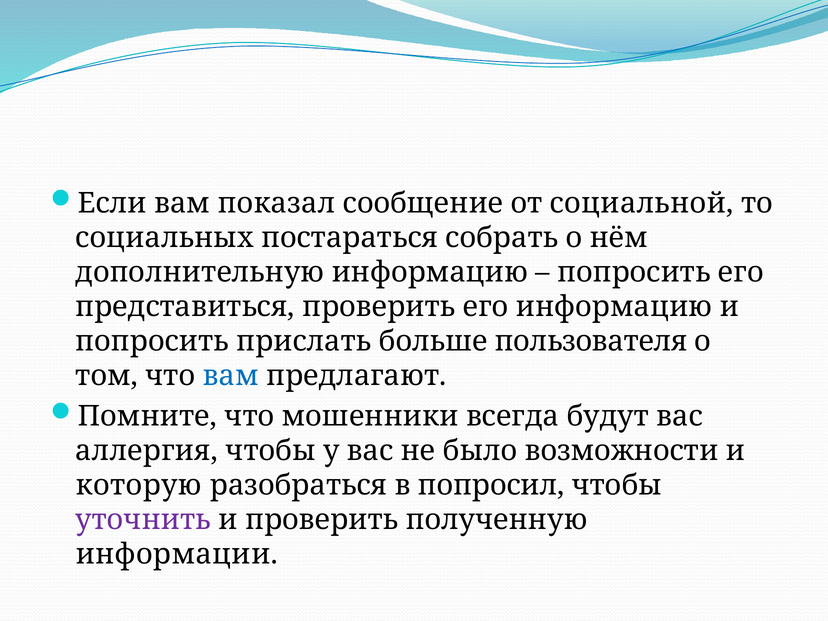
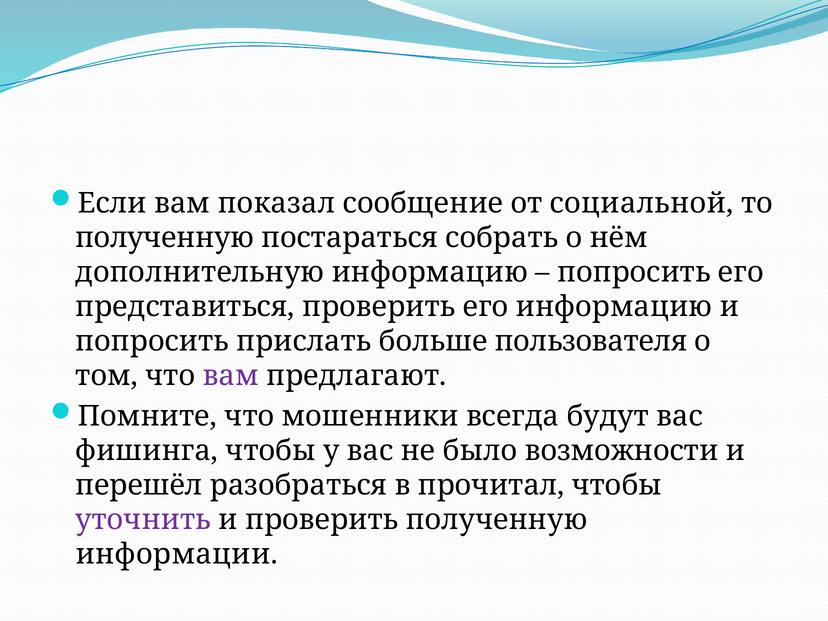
социальных: социальных -> полученную (165, 238)
вам colour: blue -> purple (231, 376)
аллергия: аллергия -> фишинга (147, 451)
которую: которую -> перешёл (139, 485)
попросил: попросил -> прочитал (491, 485)
